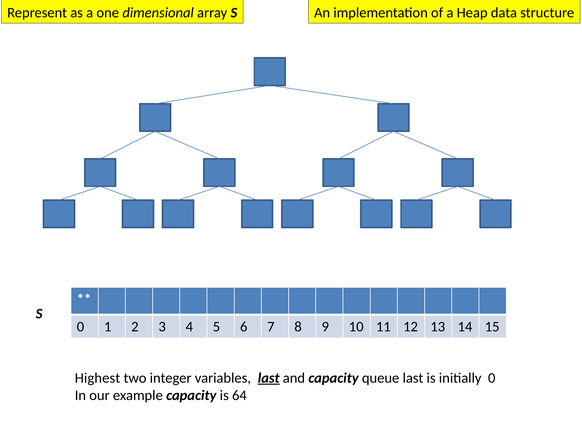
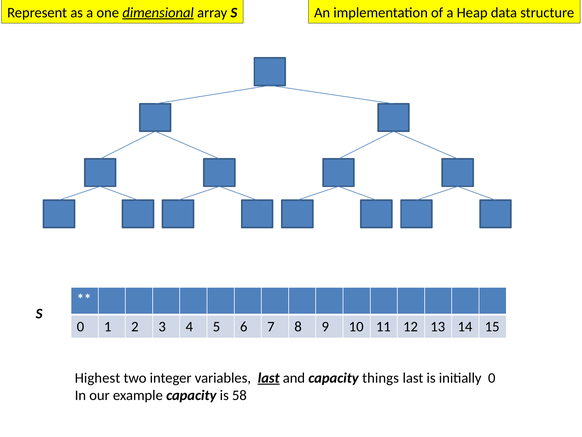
dimensional underline: none -> present (158, 13)
queue: queue -> things (381, 378)
64: 64 -> 58 (239, 395)
